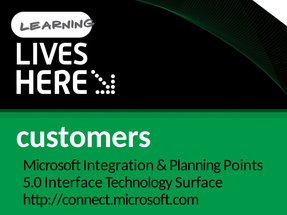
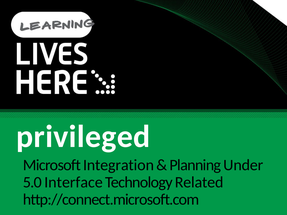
customers: customers -> privileged (83, 137)
Points: Points -> Under (243, 165)
Surface: Surface -> Related (199, 182)
